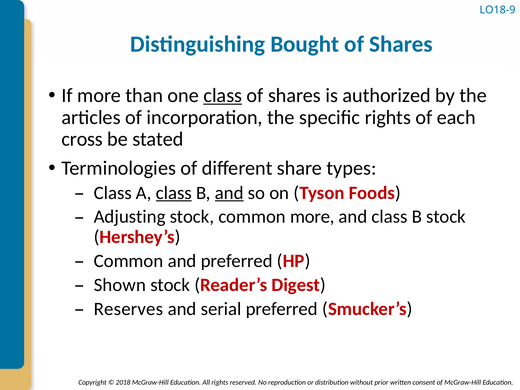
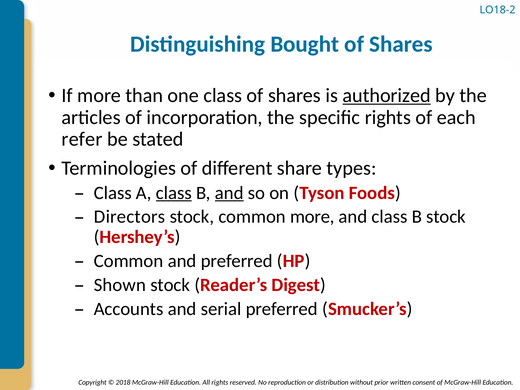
LO18-9: LO18-9 -> LO18-2 (497, 10)
class underline: present -> none (223, 96)
authorized underline: none -> present (387, 96)
cross: cross -> refer (82, 139)
Adjusting: Adjusting -> Directors (130, 217)
Reserves: Reserves -> Accounts (129, 309)
